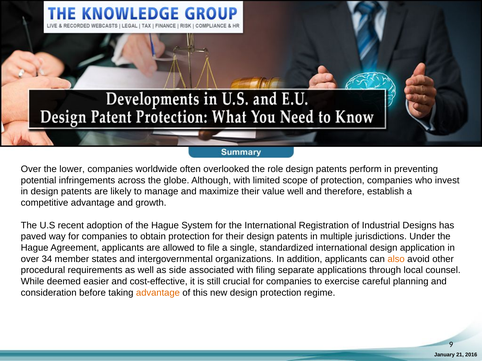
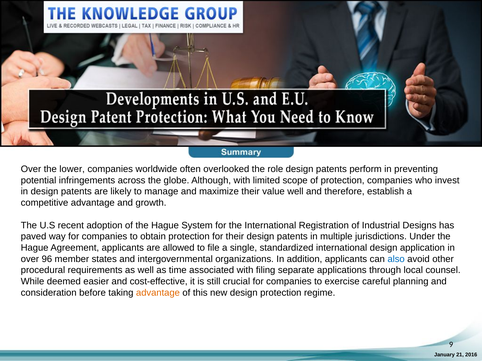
34: 34 -> 96 (47, 259)
also colour: orange -> blue (396, 259)
side: side -> time (178, 271)
